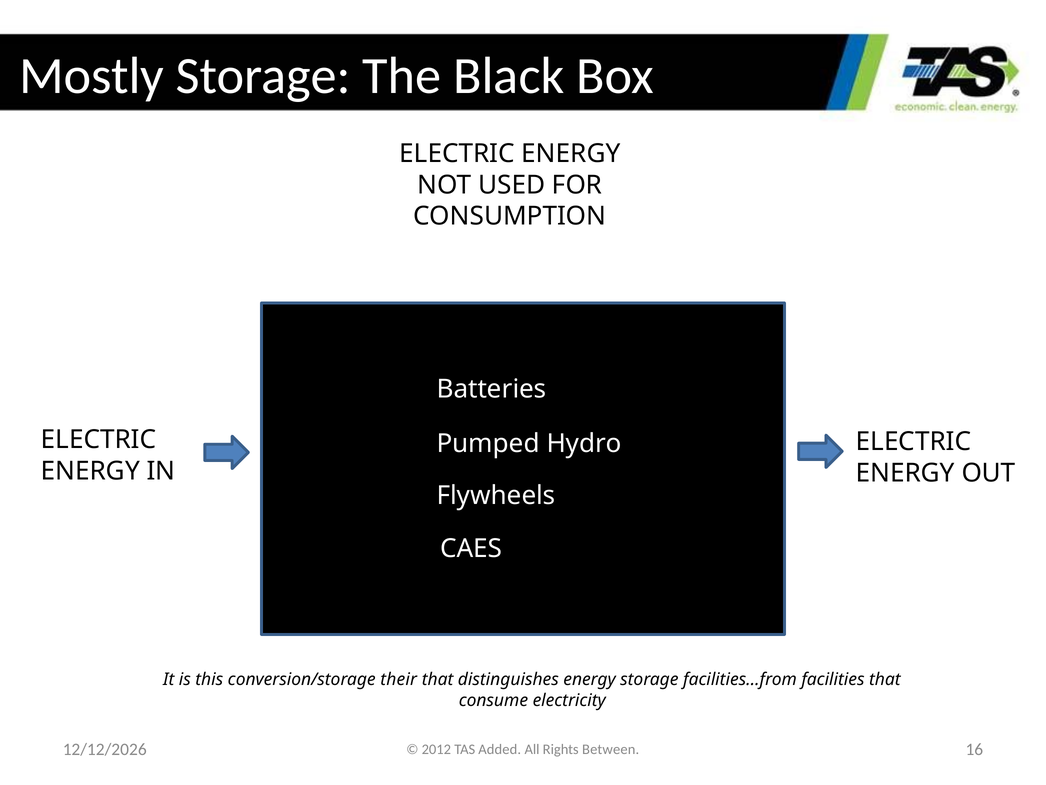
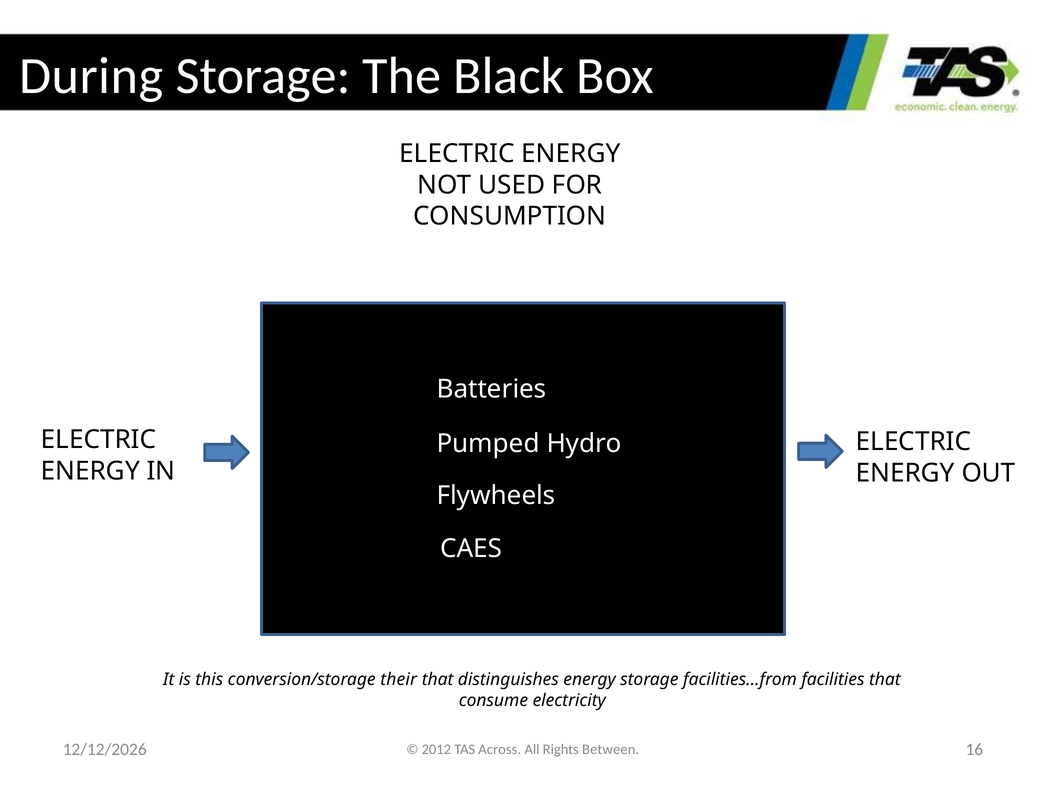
Mostly: Mostly -> During (91, 76)
Added: Added -> Across (500, 749)
